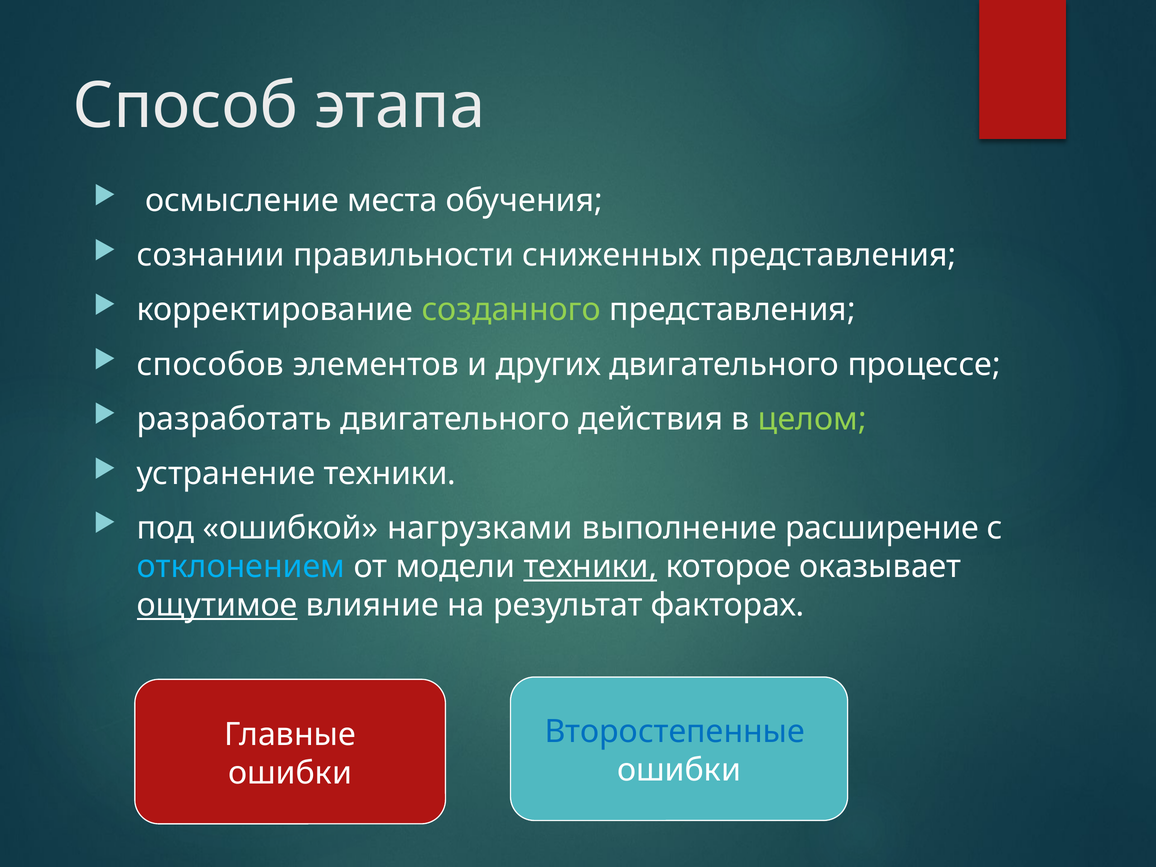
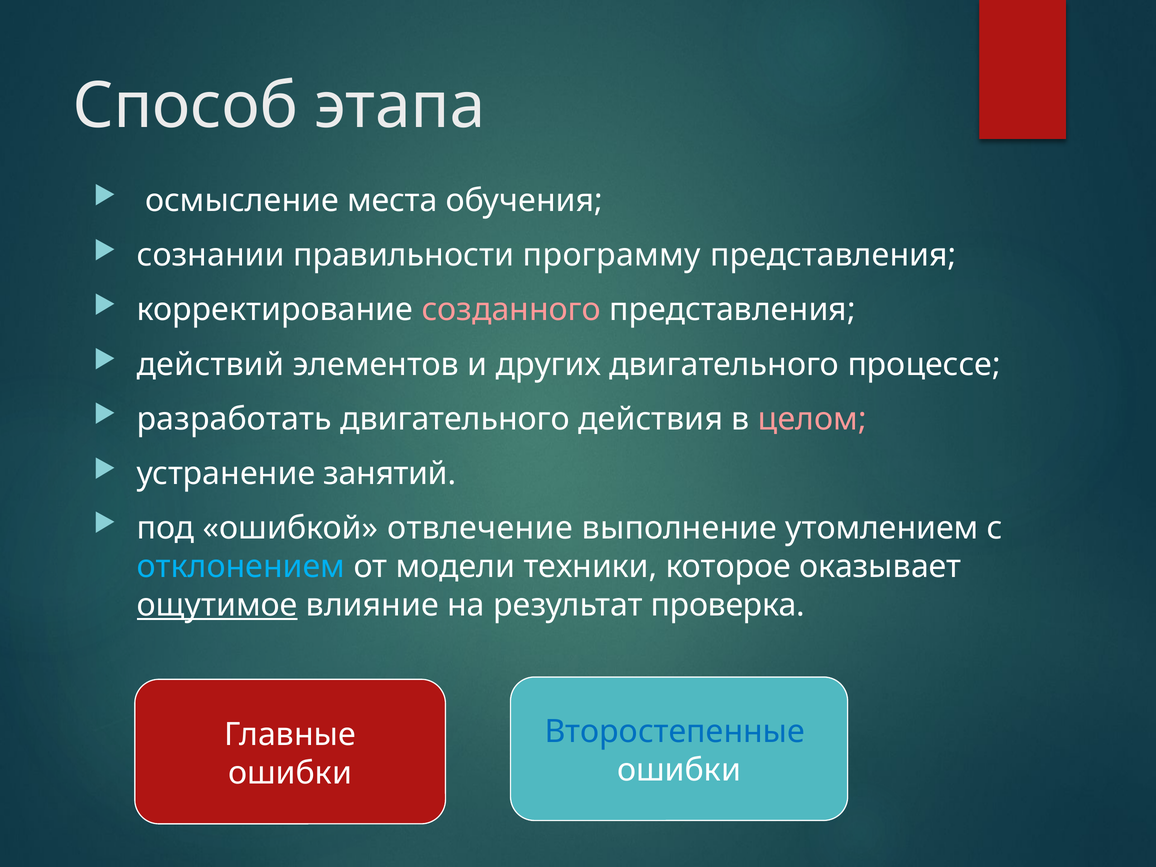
сниженных: сниженных -> программу (612, 255)
созданного colour: light green -> pink (511, 310)
способов: способов -> действий (210, 365)
целом colour: light green -> pink (812, 419)
устранение техники: техники -> занятий (390, 474)
нагрузками: нагрузками -> отвлечение (480, 528)
расширение: расширение -> утомлением (882, 528)
техники underline: present -> none (590, 567)
факторах: факторах -> проверка (728, 605)
